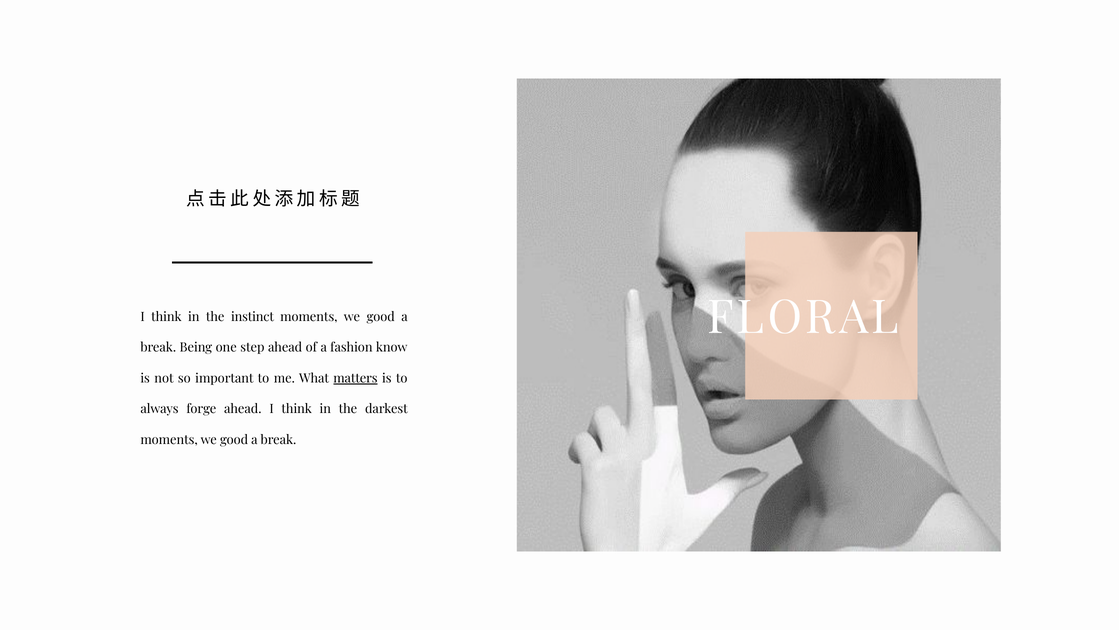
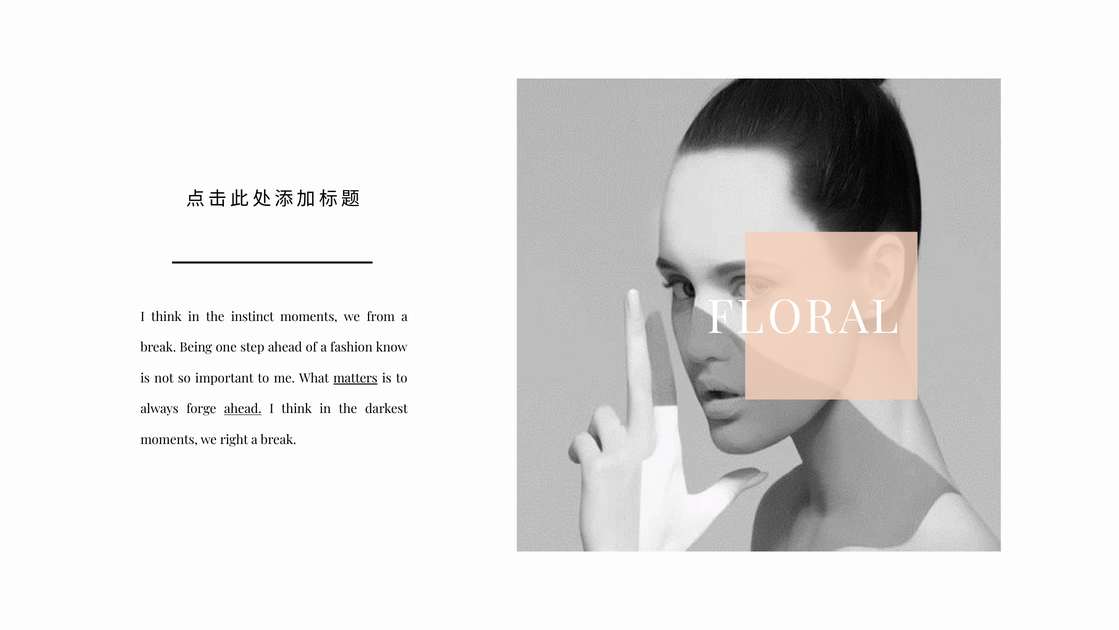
good: good -> from (381, 317)
ahead underline: none -> present (243, 409)
good: good -> right (234, 440)
